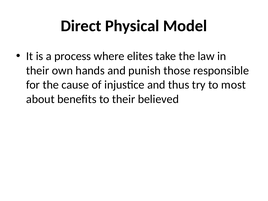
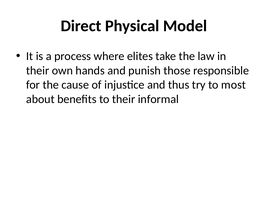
believed: believed -> informal (158, 99)
